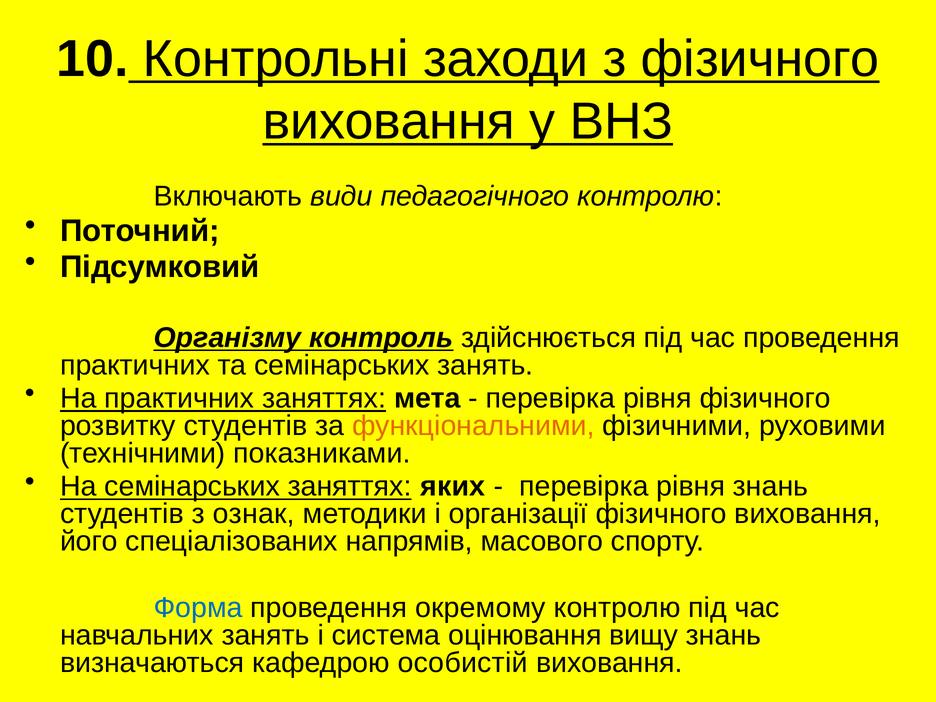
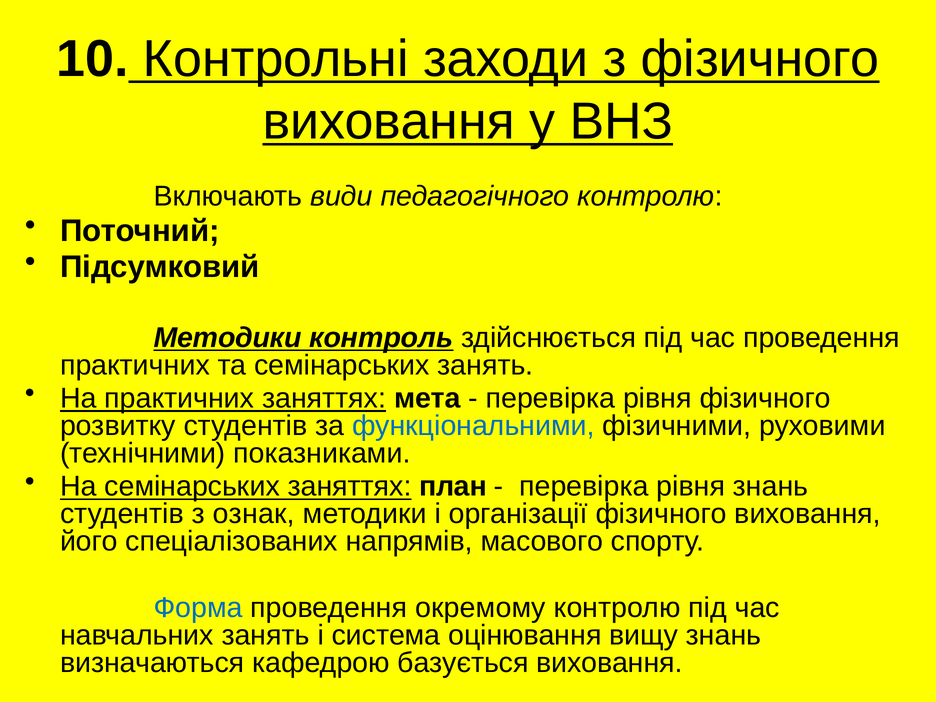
Організму: Організму -> Методики (228, 338)
функціональними colour: orange -> blue (473, 426)
яких: яких -> план (453, 486)
особистій: особистій -> базується (463, 663)
